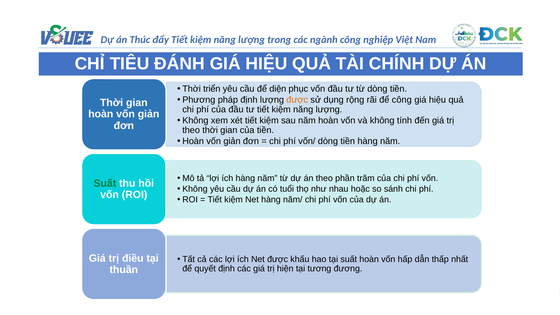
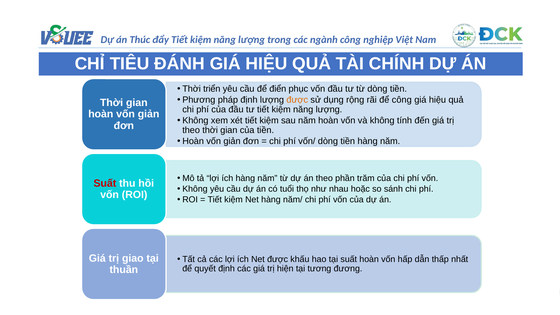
diện: diện -> điển (278, 89)
Suất colour: green -> red (105, 183)
điều: điều -> giao (133, 258)
